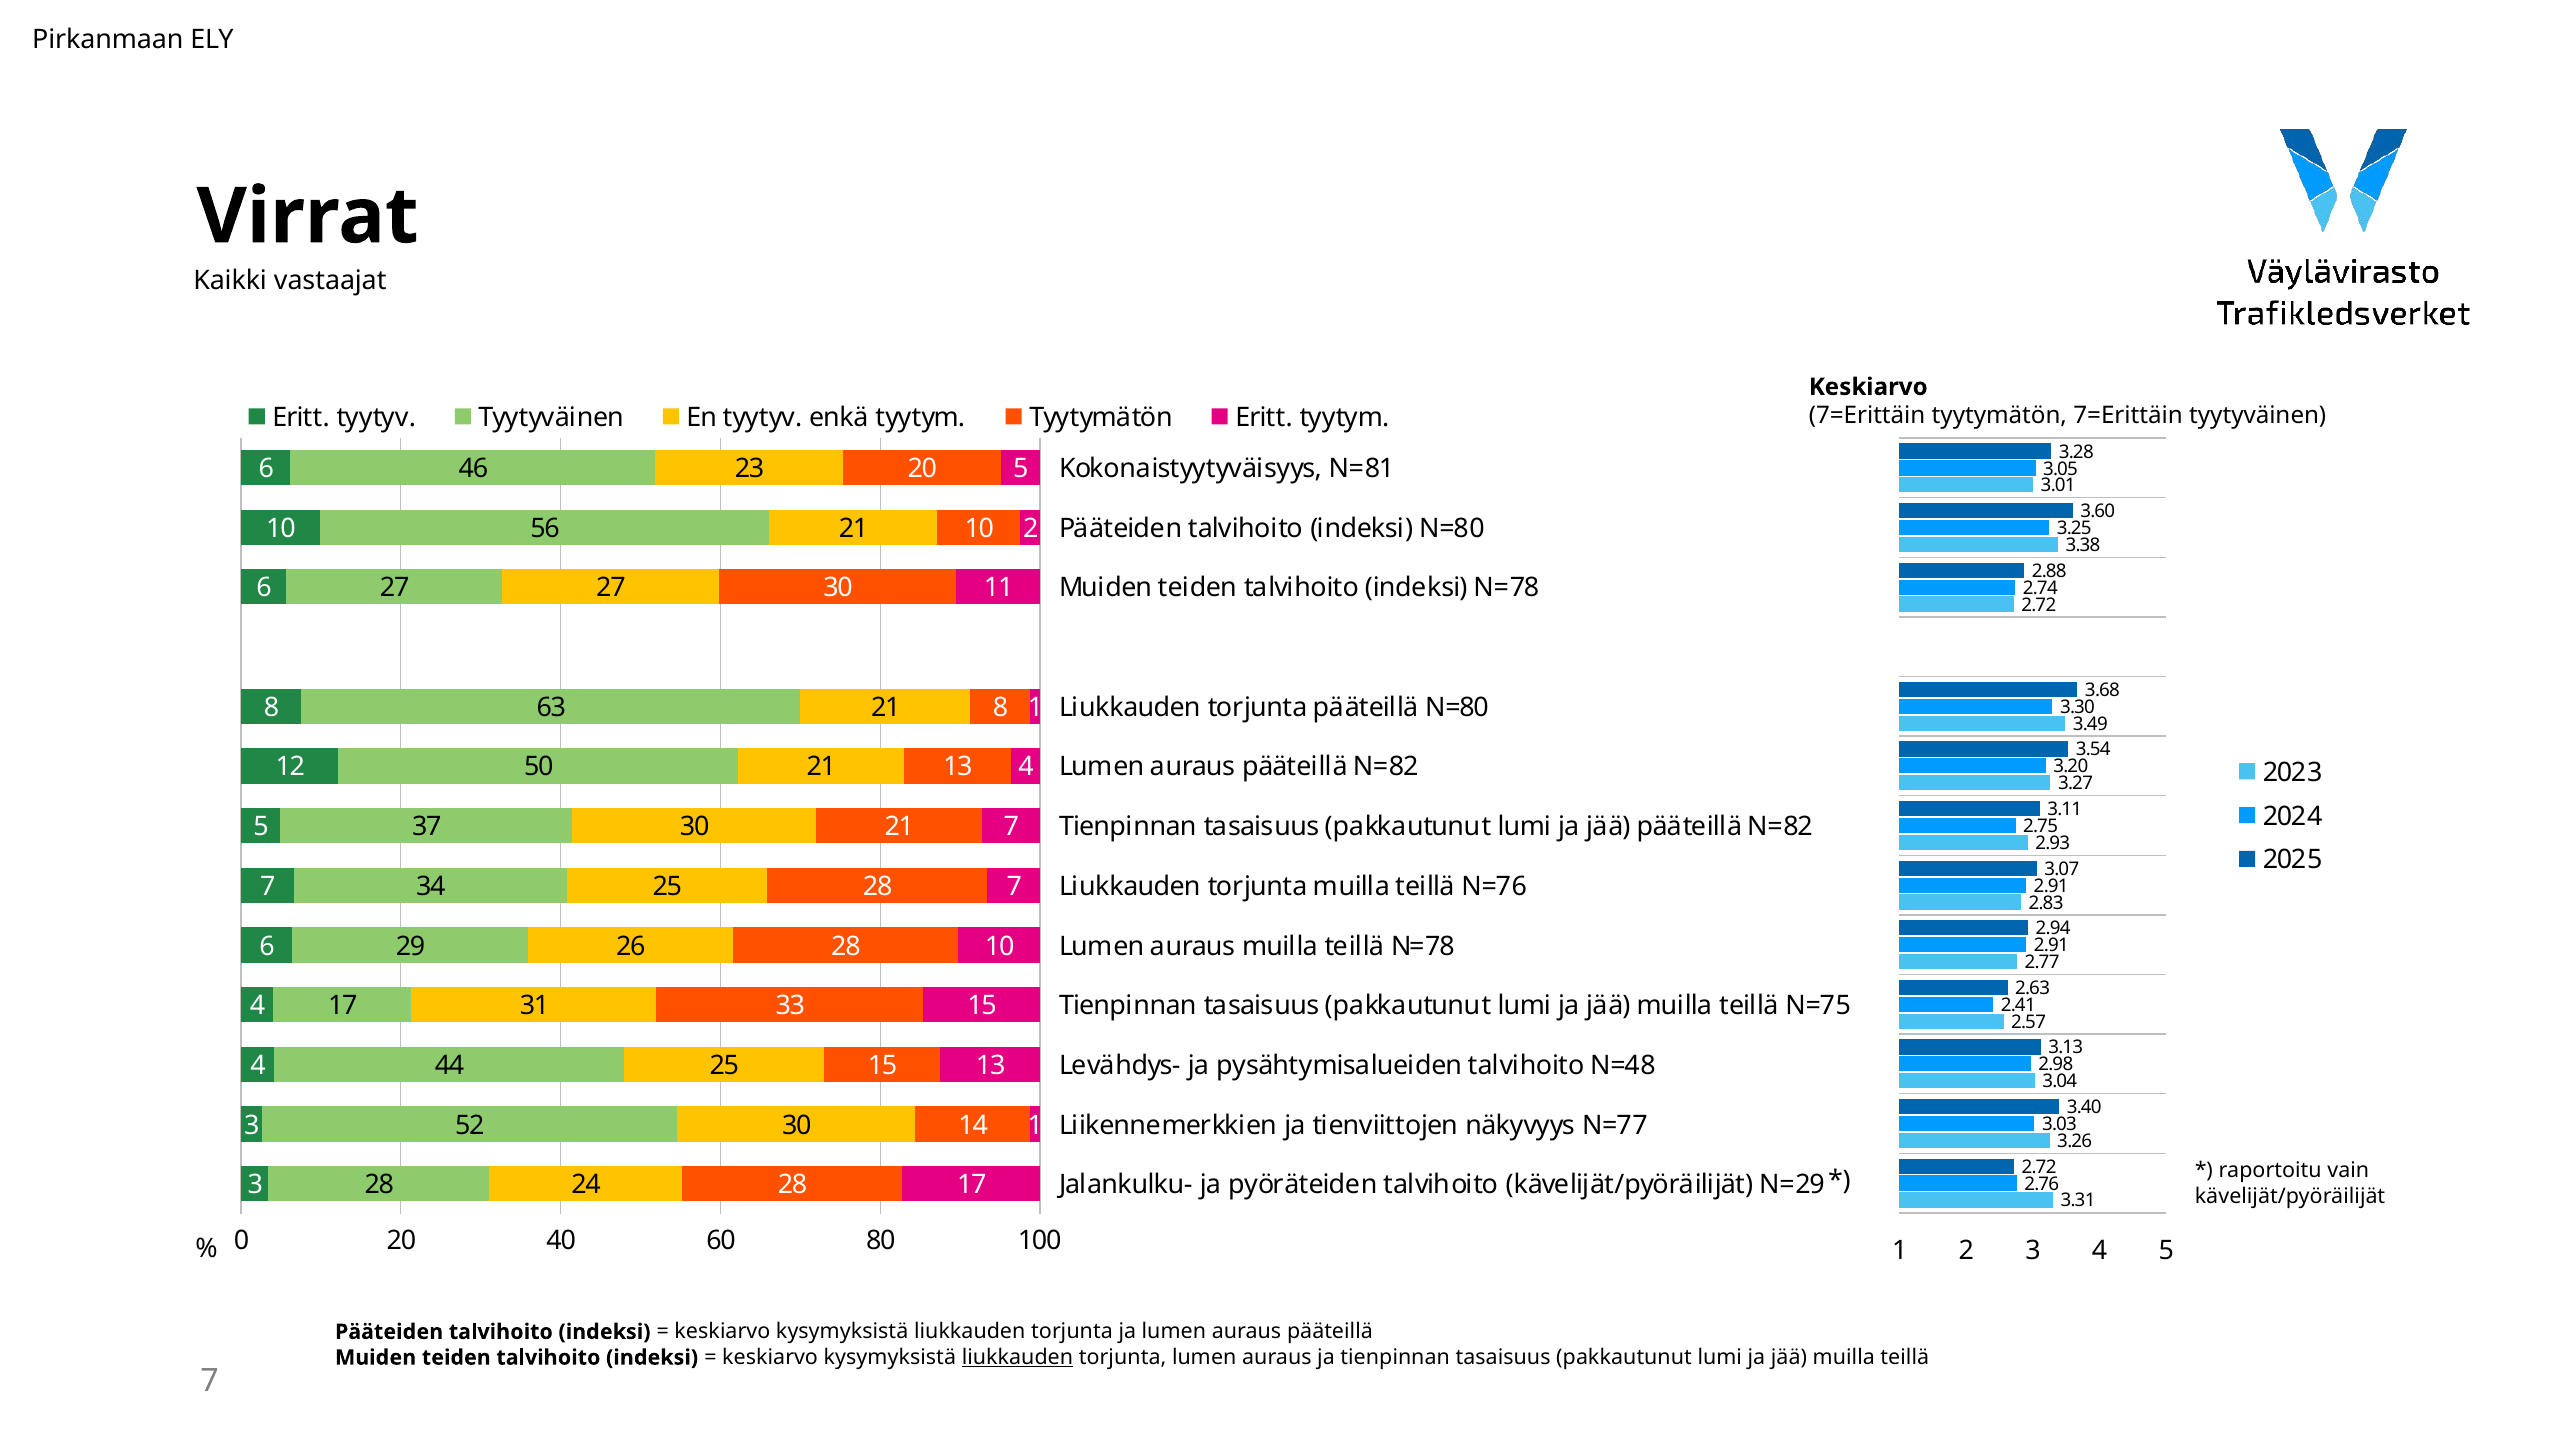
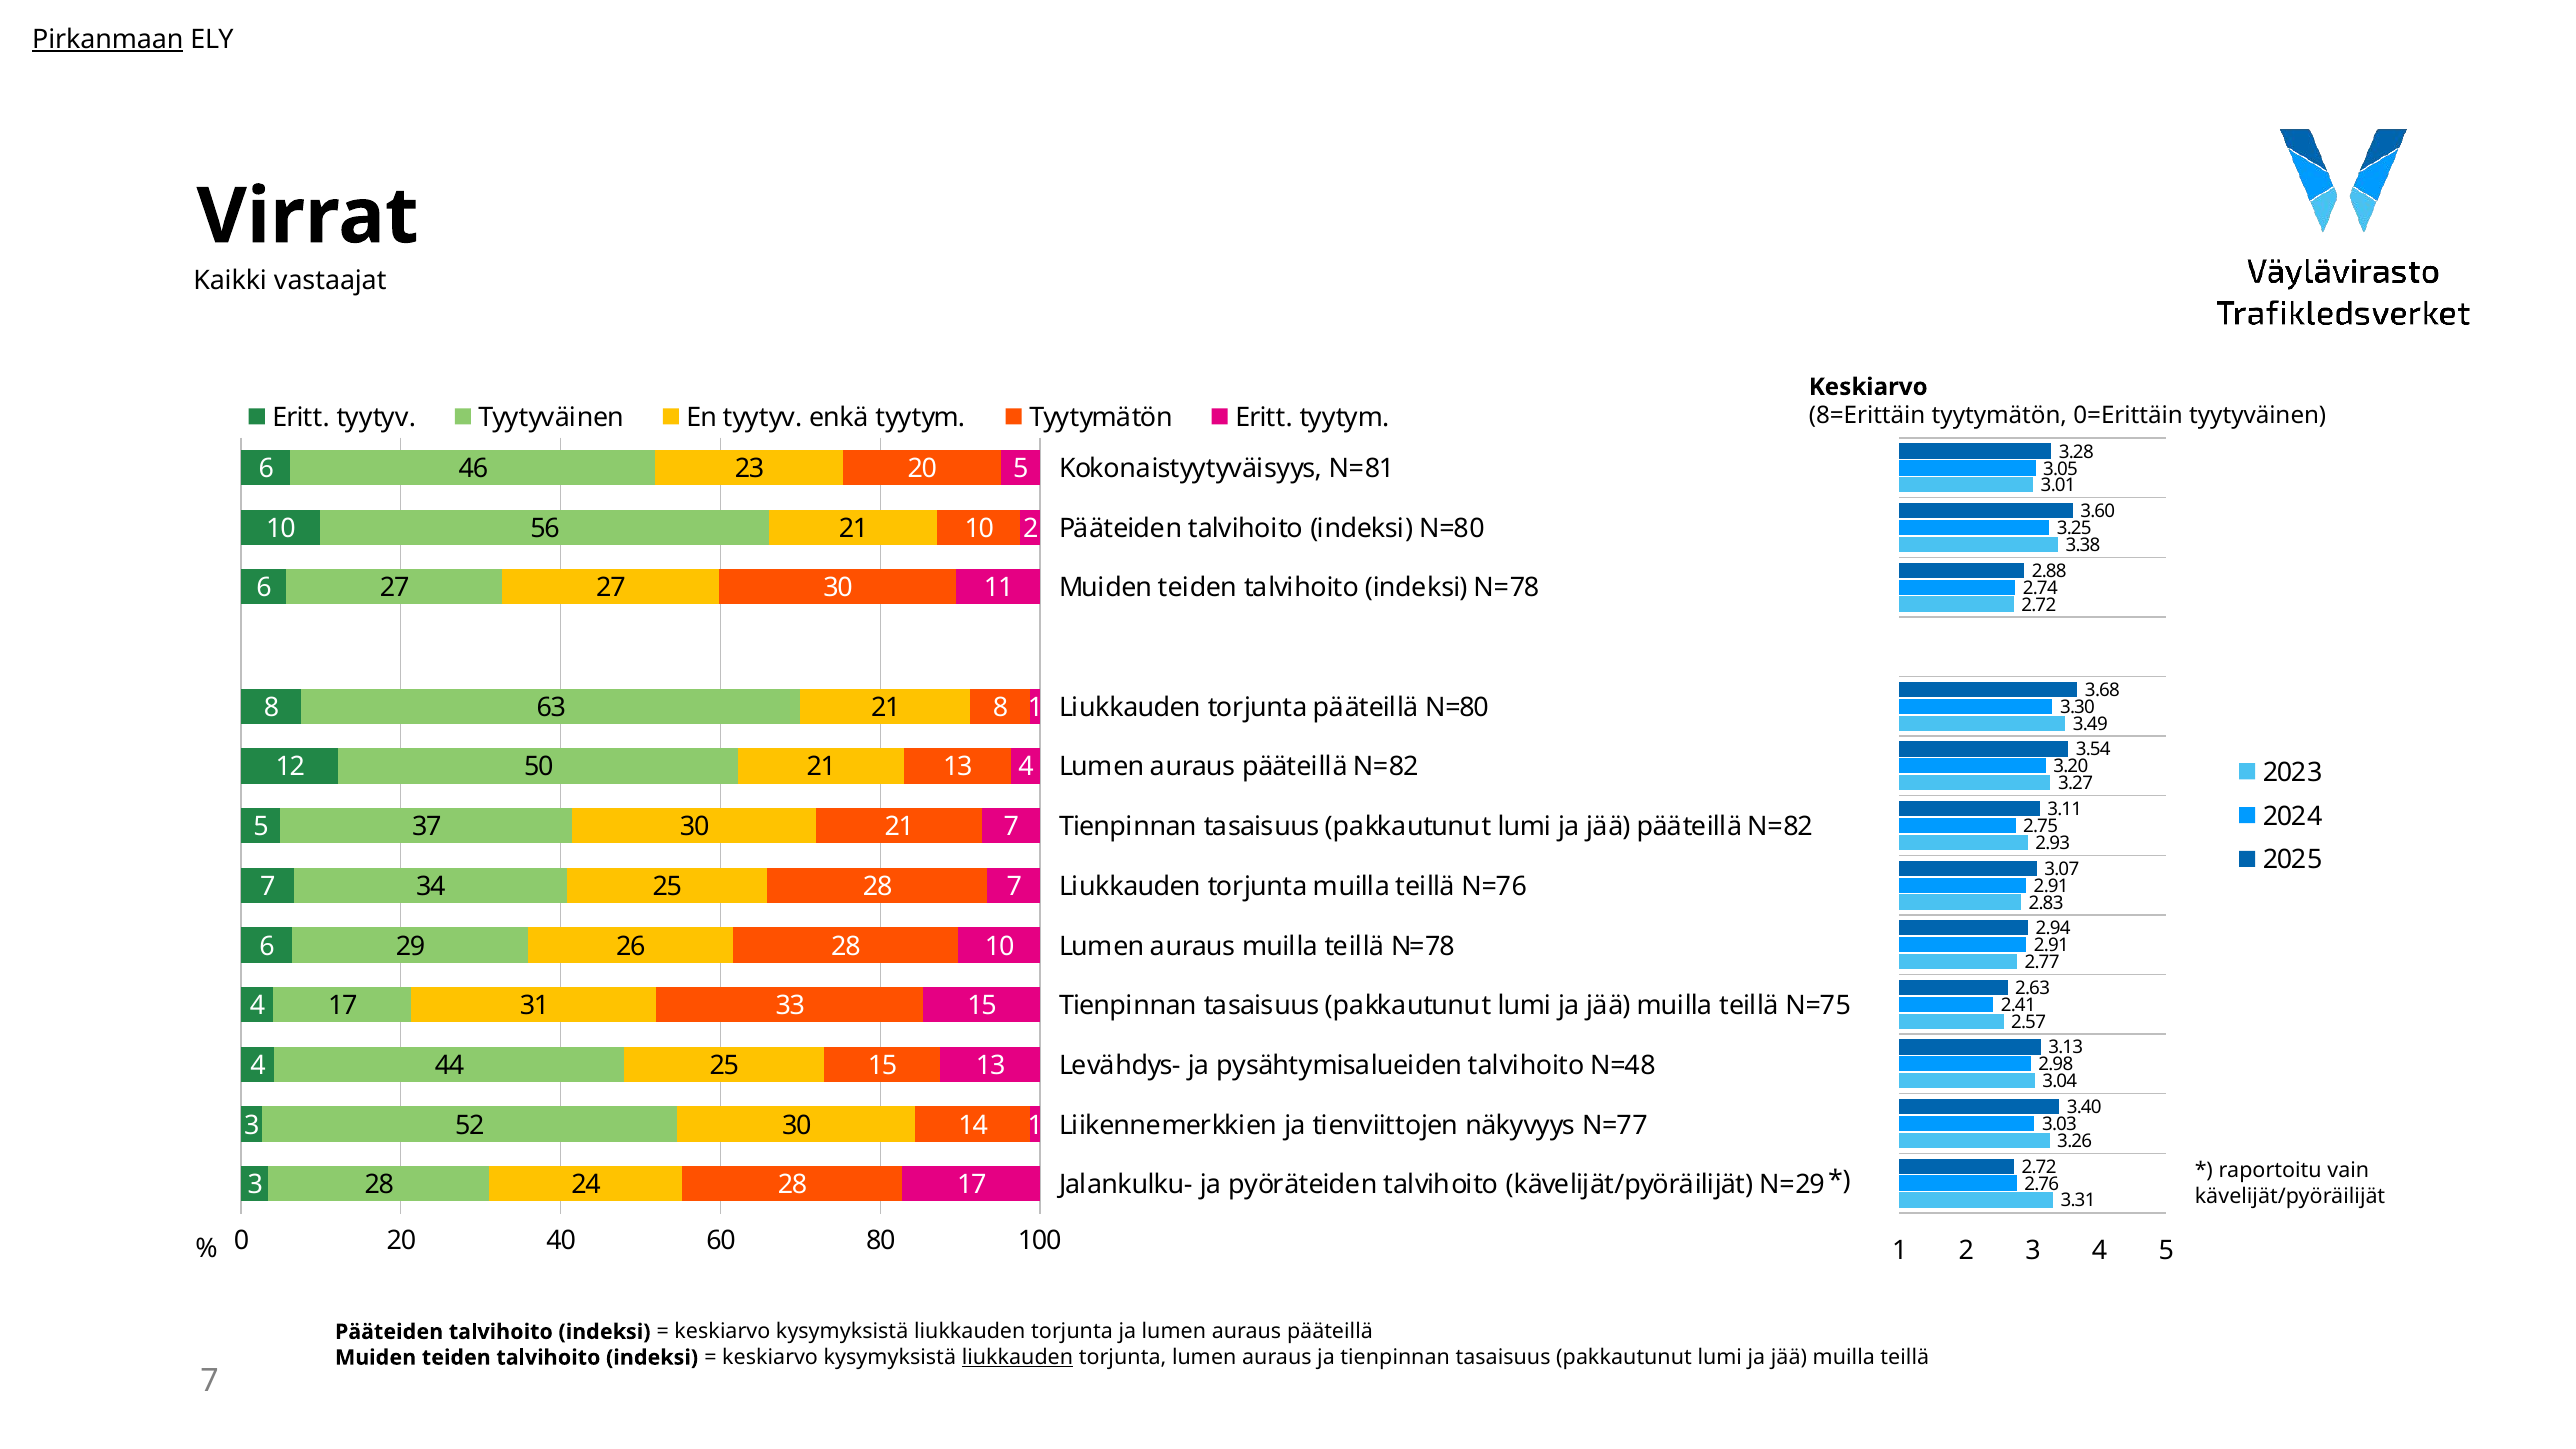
Pirkanmaan underline: none -> present (108, 40)
7=Erittäin: 7=Erittäin -> 8=Erittäin (1867, 416)
tyytymätön 7=Erittäin: 7=Erittäin -> 0=Erittäin (2128, 416)
